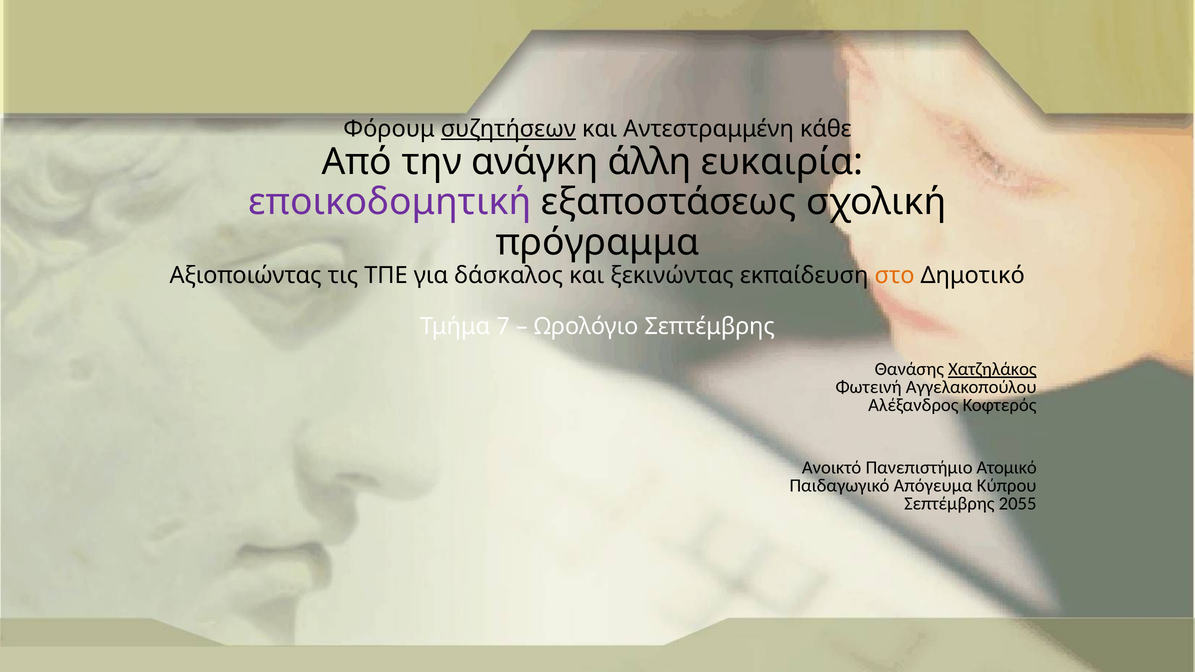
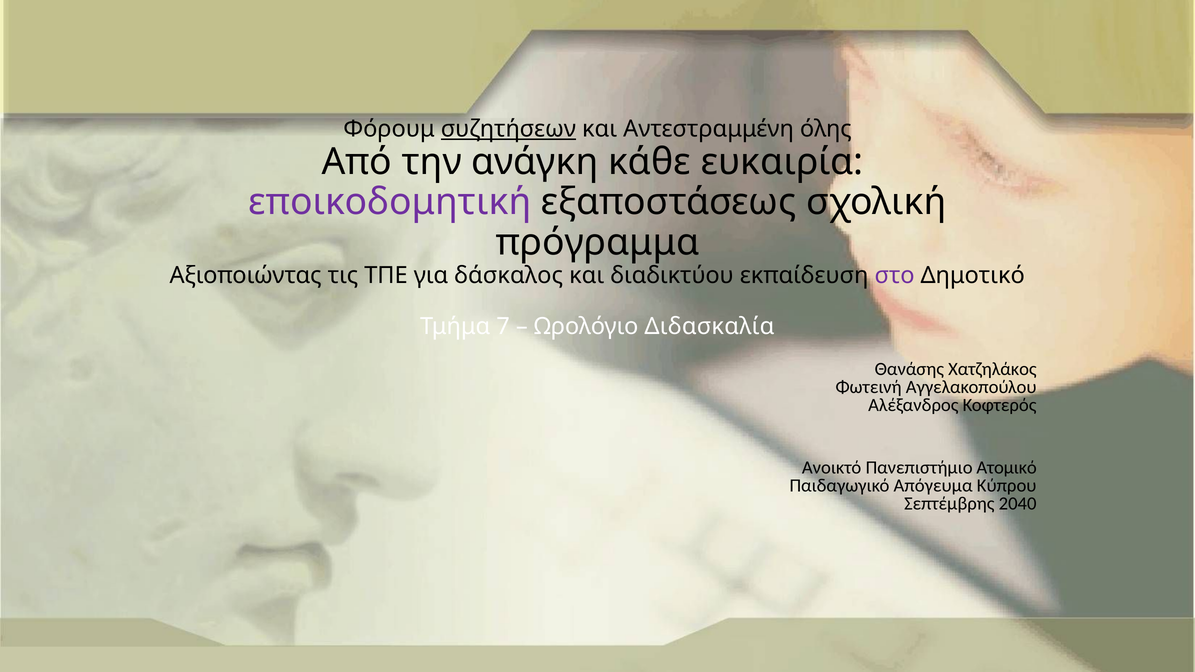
κάθε: κάθε -> όλης (826, 129)
άλλη: άλλη -> κάθε (649, 162)
ξεκινώντας: ξεκινώντας -> διαδικτύου (672, 276)
στο colour: orange -> purple (895, 276)
Ωρολόγιο Σεπτέμβρης: Σεπτέμβρης -> Διδασκαλία (709, 327)
Χατζηλάκος underline: present -> none (992, 369)
2055: 2055 -> 2040 (1018, 504)
